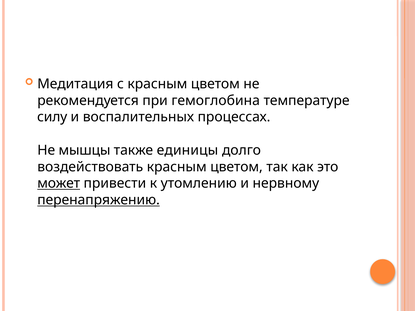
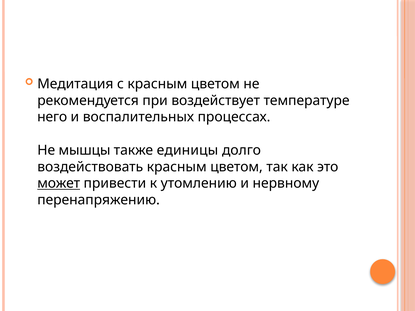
гемоглобина: гемоглобина -> воздействует (216, 101)
силу: силу -> него (52, 117)
перенапряжению underline: present -> none (99, 200)
